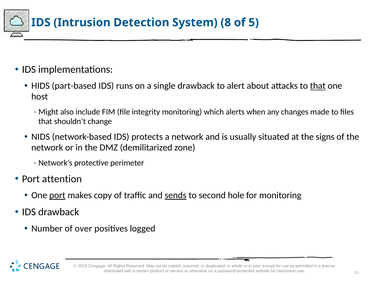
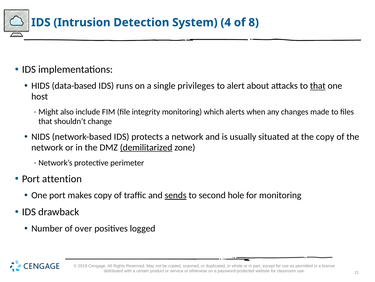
8: 8 -> 4 (226, 22)
5: 5 -> 8 (254, 22)
part-based: part-based -> data-based (74, 86)
single drawback: drawback -> privileges (196, 86)
the signs: signs -> copy (325, 136)
demilitarized underline: none -> present (146, 147)
port underline: present -> none (57, 195)
